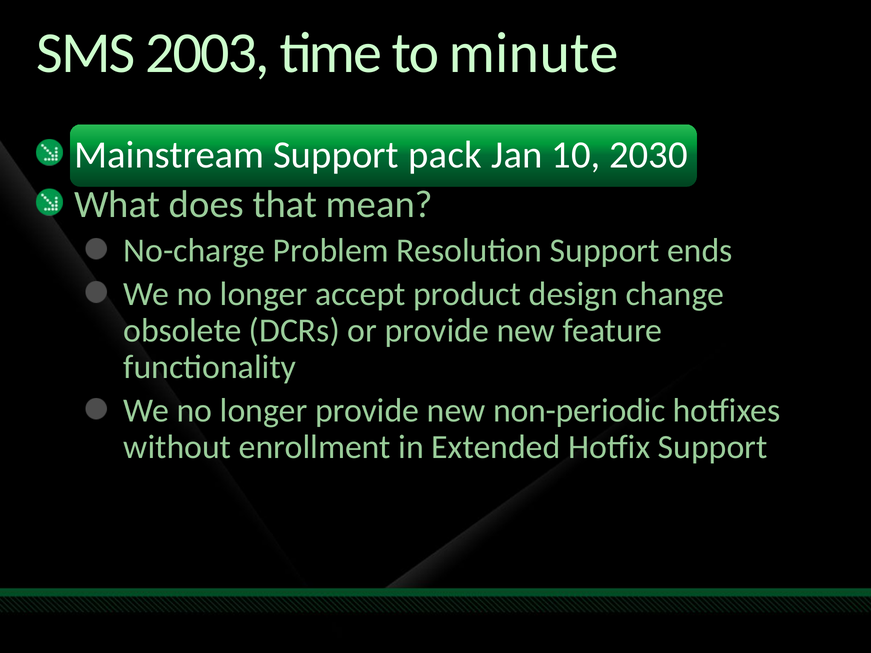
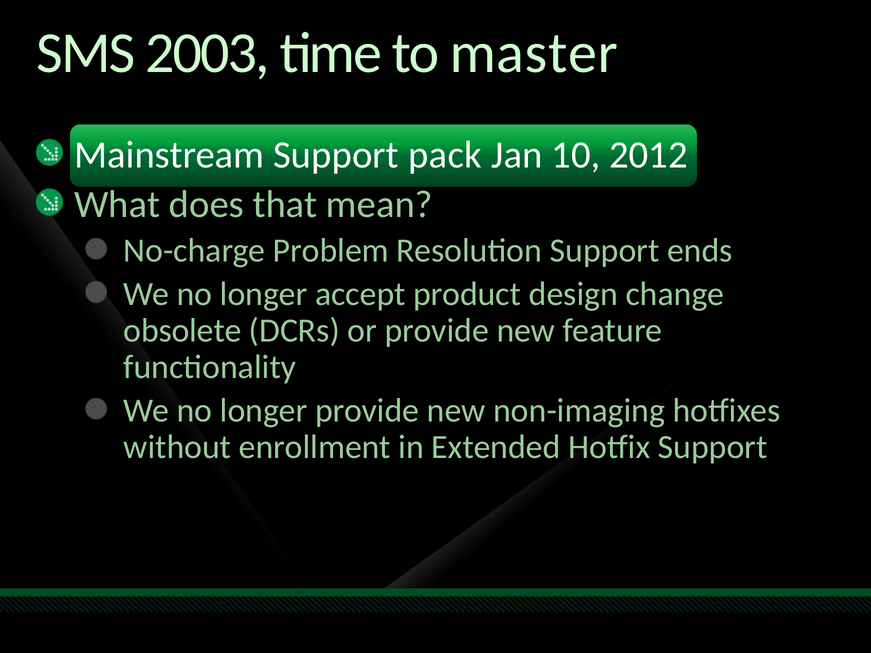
minute: minute -> master (534, 53)
2030: 2030 -> 2012 (648, 155)
non-periodic: non-periodic -> non-imaging (579, 411)
